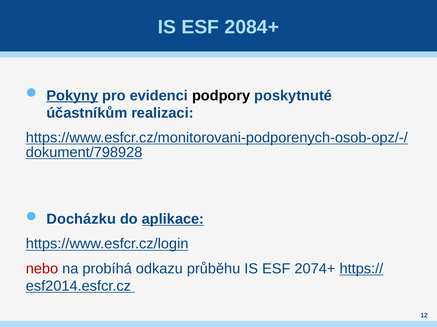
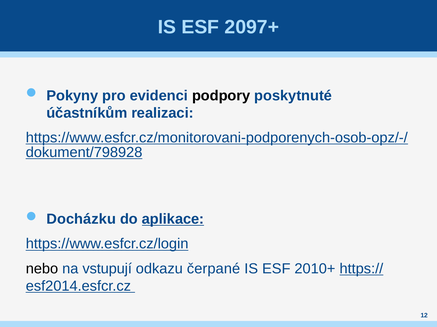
2084+: 2084+ -> 2097+ (252, 27)
Pokyny underline: present -> none (72, 96)
nebo colour: red -> black (42, 269)
probíhá: probíhá -> vstupují (107, 269)
průběhu: průběhu -> čerpané (214, 269)
2074+: 2074+ -> 2010+ (315, 269)
